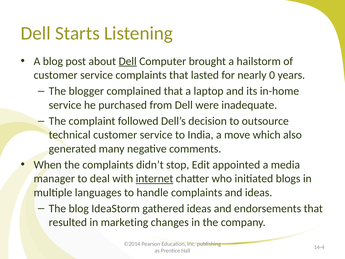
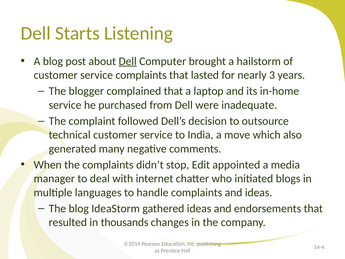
0: 0 -> 3 (272, 75)
internet underline: present -> none (155, 178)
marketing: marketing -> thousands (125, 222)
